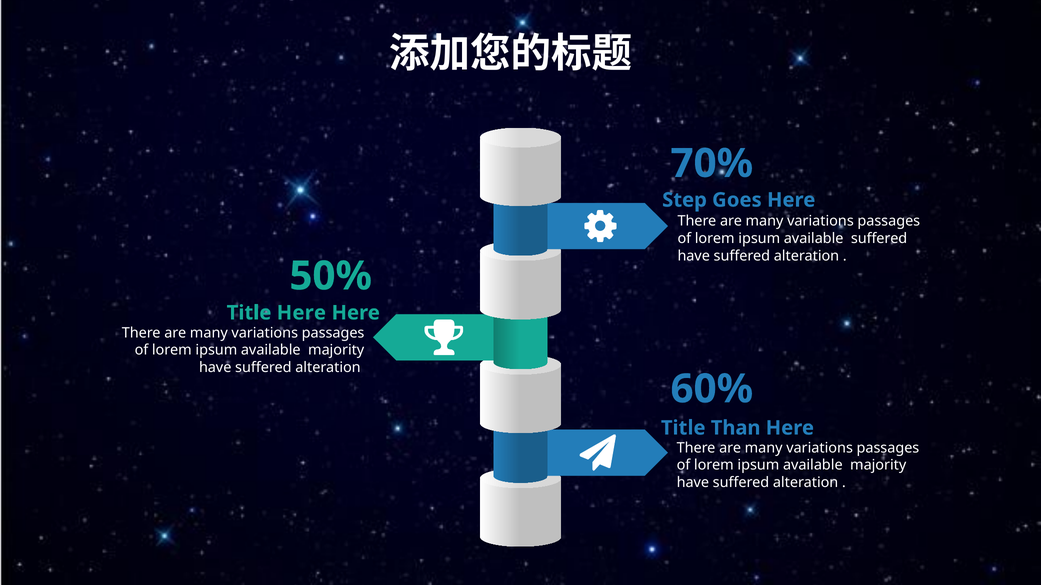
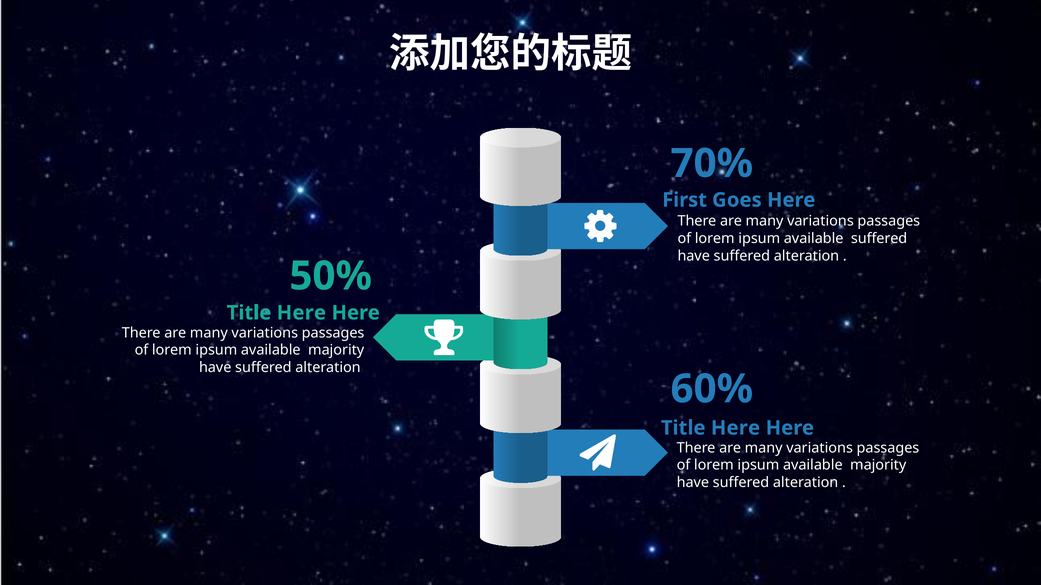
Step: Step -> First (685, 200)
Than: Than -> Here (735, 428)
